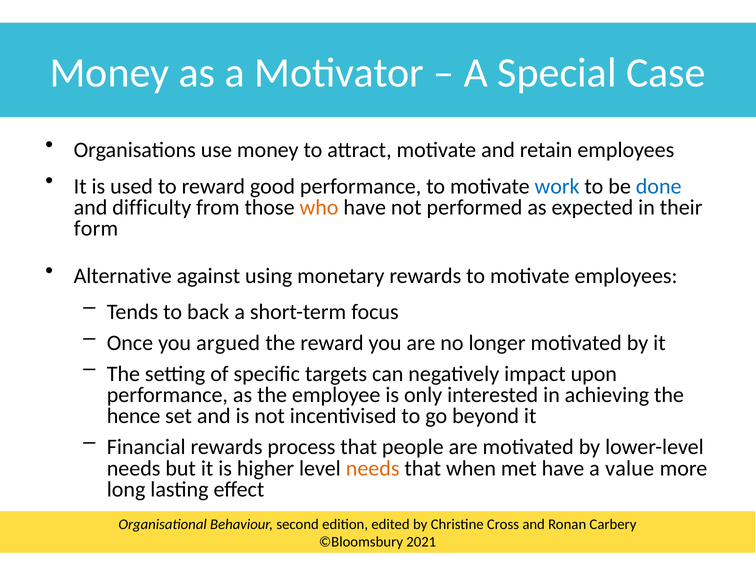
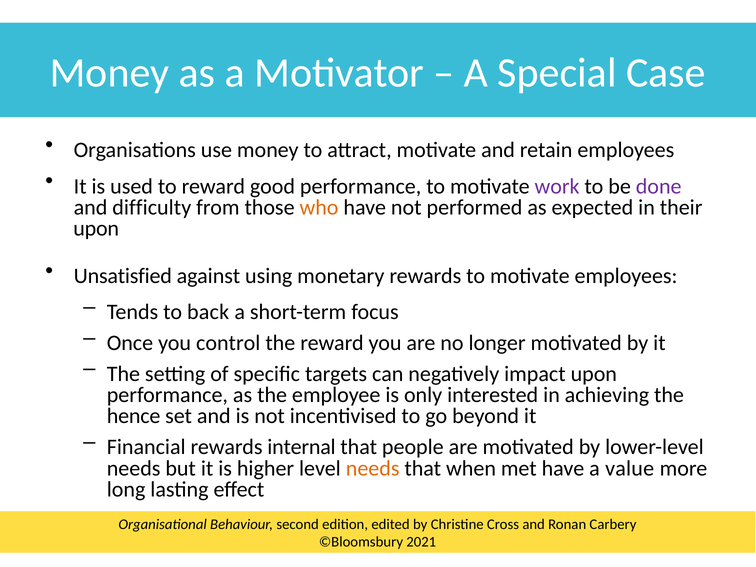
work colour: blue -> purple (557, 186)
done colour: blue -> purple (659, 186)
form: form -> upon (96, 229)
Alternative: Alternative -> Unsatisfied (123, 276)
argued: argued -> control (228, 343)
process: process -> internal (302, 447)
